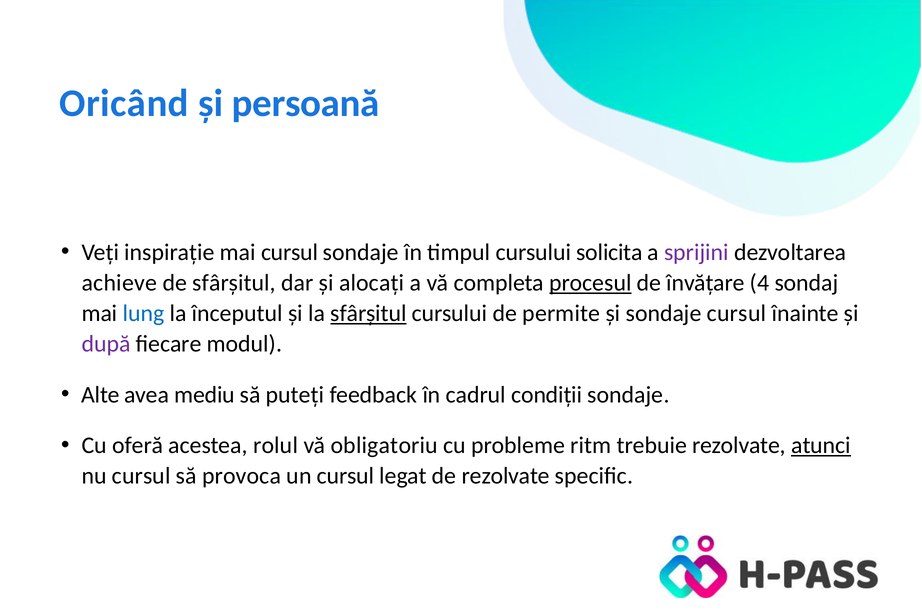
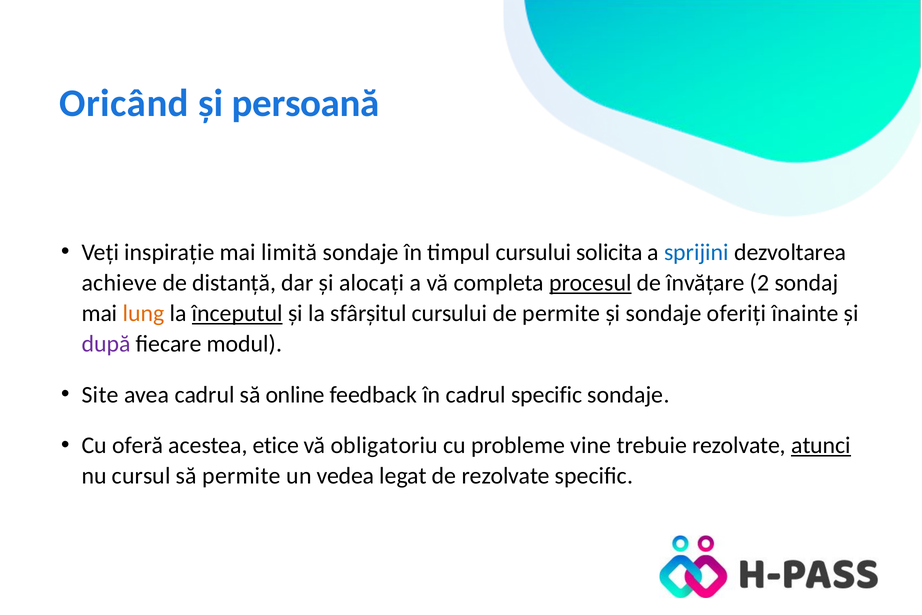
mai cursul: cursul -> limită (289, 252)
sprijini colour: purple -> blue (696, 252)
de sfârșitul: sfârșitul -> distanță (234, 283)
4: 4 -> 2 (760, 283)
lung colour: blue -> orange (144, 313)
începutul underline: none -> present (237, 313)
sfârșitul underline: present -> none (368, 313)
sondaje cursul: cursul -> oferiți (737, 313)
Alte: Alte -> Site (100, 395)
avea mediu: mediu -> cadrul (205, 395)
puteți: puteți -> online (295, 395)
cadrul condiții: condiții -> specific (547, 395)
rolul: rolul -> etice (276, 445)
ritm: ritm -> vine (591, 445)
să provoca: provoca -> permite (241, 476)
un cursul: cursul -> vedea (346, 476)
